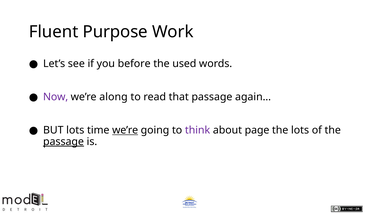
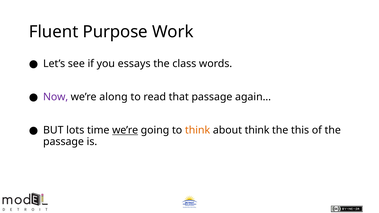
before: before -> essays (134, 64)
used: used -> class (184, 64)
think colour: purple -> orange (198, 130)
about page: page -> think (257, 130)
the lots: lots -> this (300, 130)
passage underline: present -> none (64, 142)
